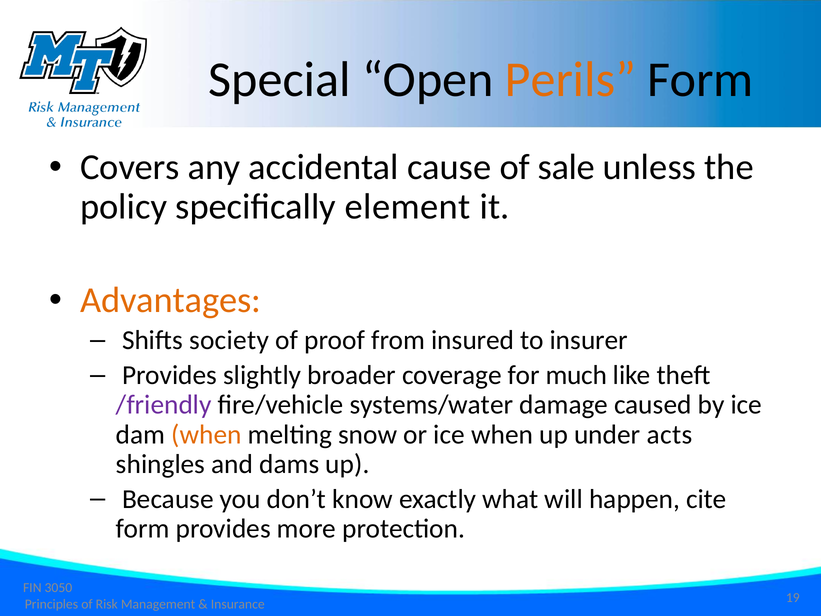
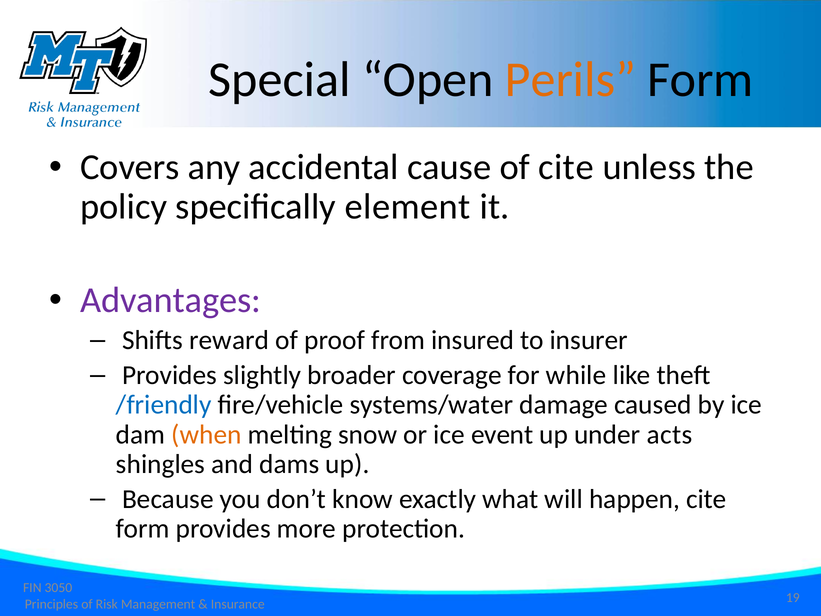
of sale: sale -> cite (566, 167)
Advantages colour: orange -> purple (171, 300)
society: society -> reward (229, 340)
much: much -> while (576, 375)
/friendly colour: purple -> blue (164, 405)
ice when: when -> event (502, 434)
